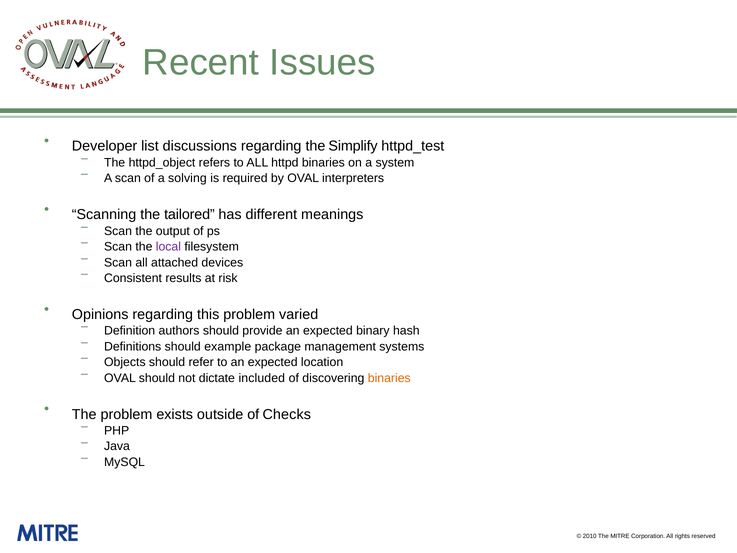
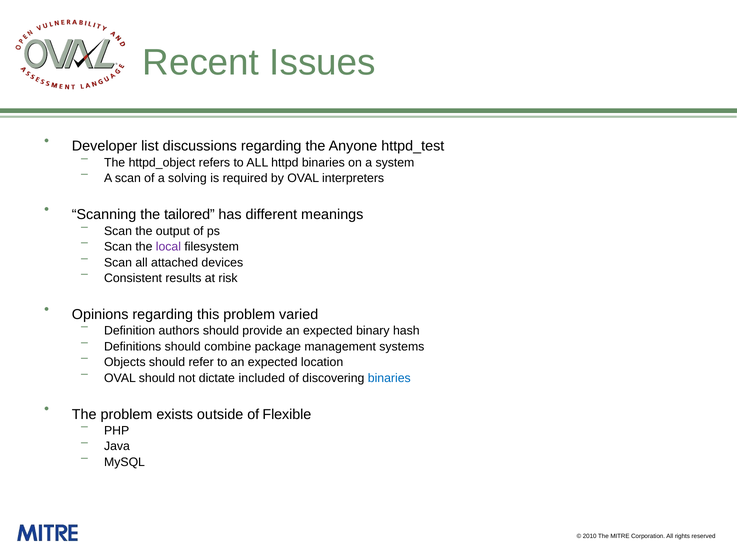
Simplify: Simplify -> Anyone (353, 146)
example: example -> combine (228, 346)
binaries colour: orange -> blue (389, 378)
Checks: Checks -> Flexible (287, 414)
